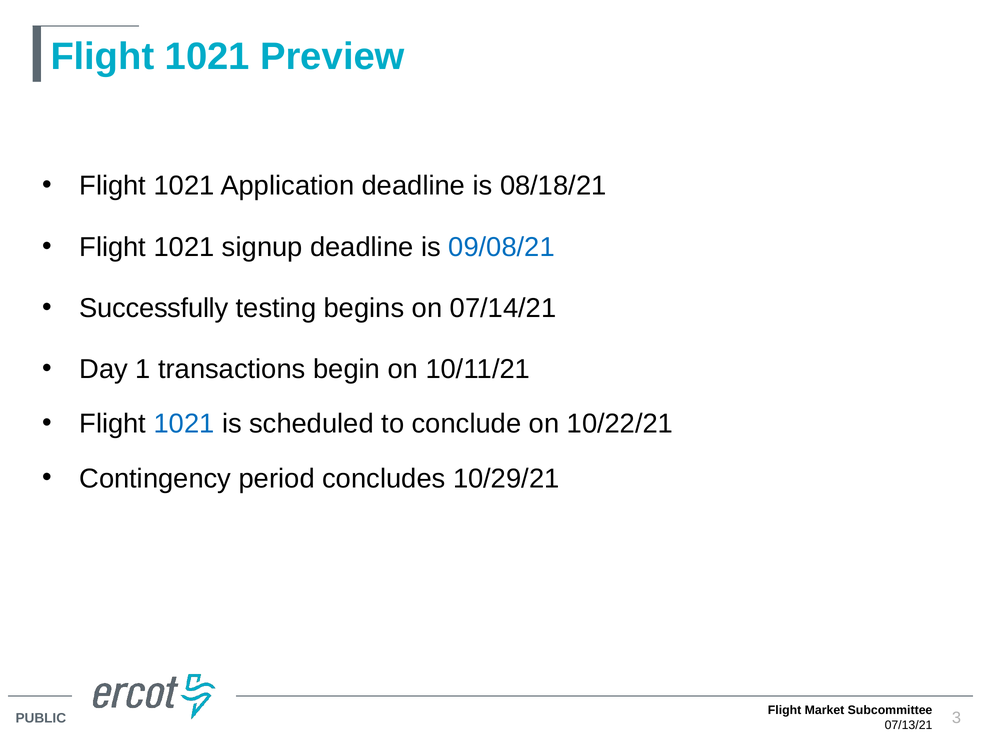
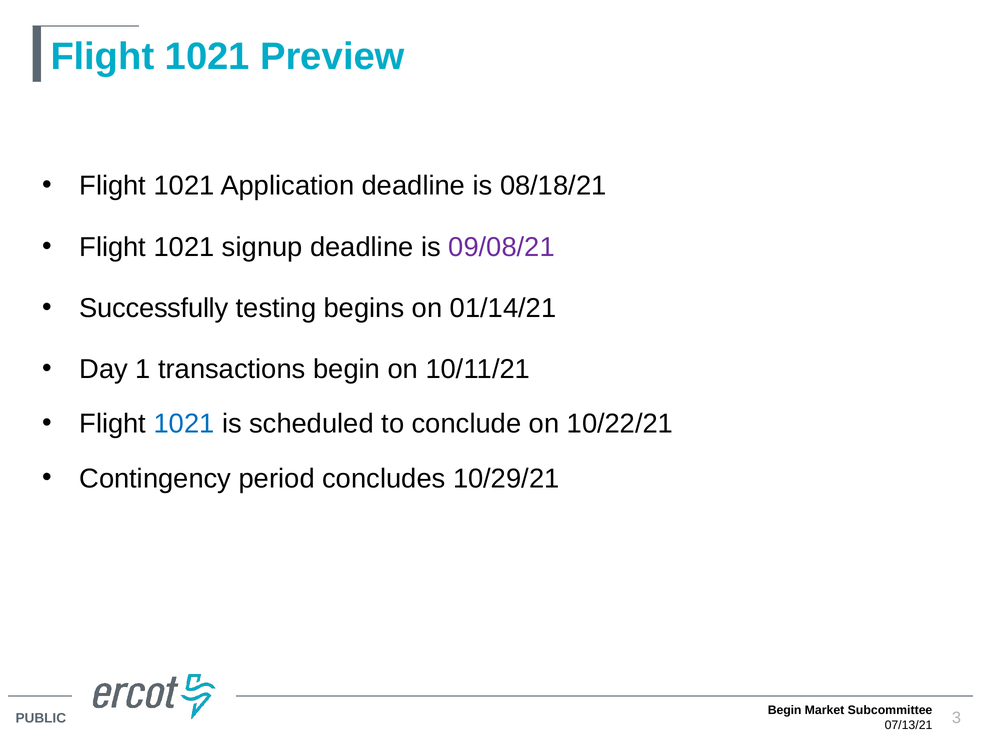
09/08/21 colour: blue -> purple (502, 247)
07/14/21: 07/14/21 -> 01/14/21 (503, 308)
Flight: Flight -> Begin (785, 711)
